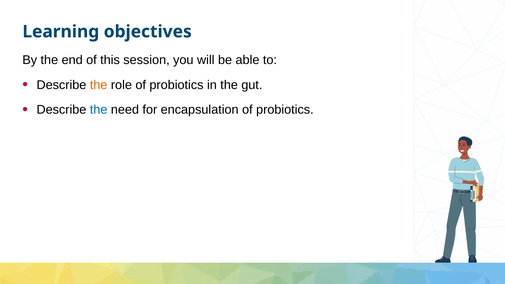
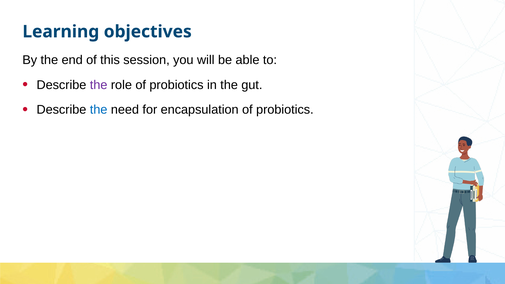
the colour: orange -> purple (99, 85)
